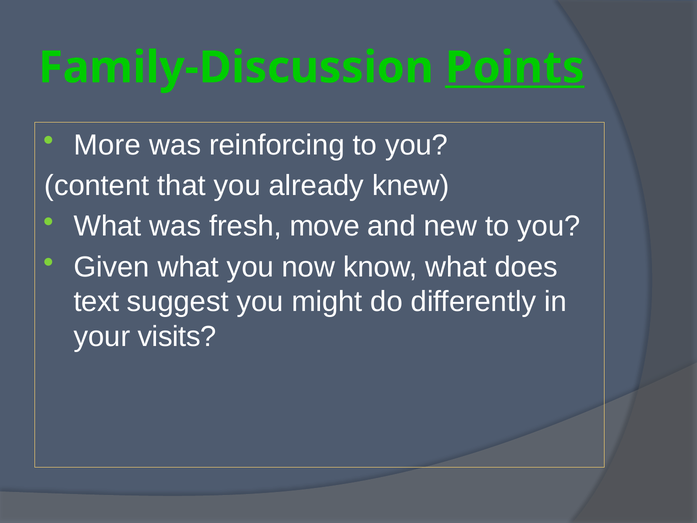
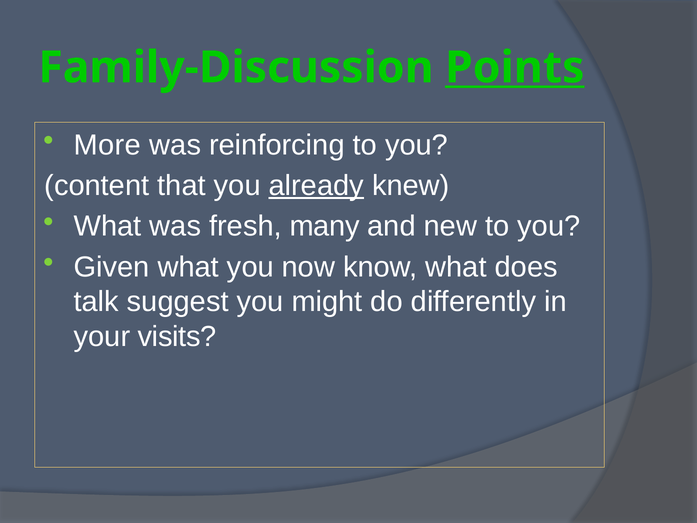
already underline: none -> present (316, 186)
move: move -> many (325, 226)
text: text -> talk (96, 302)
